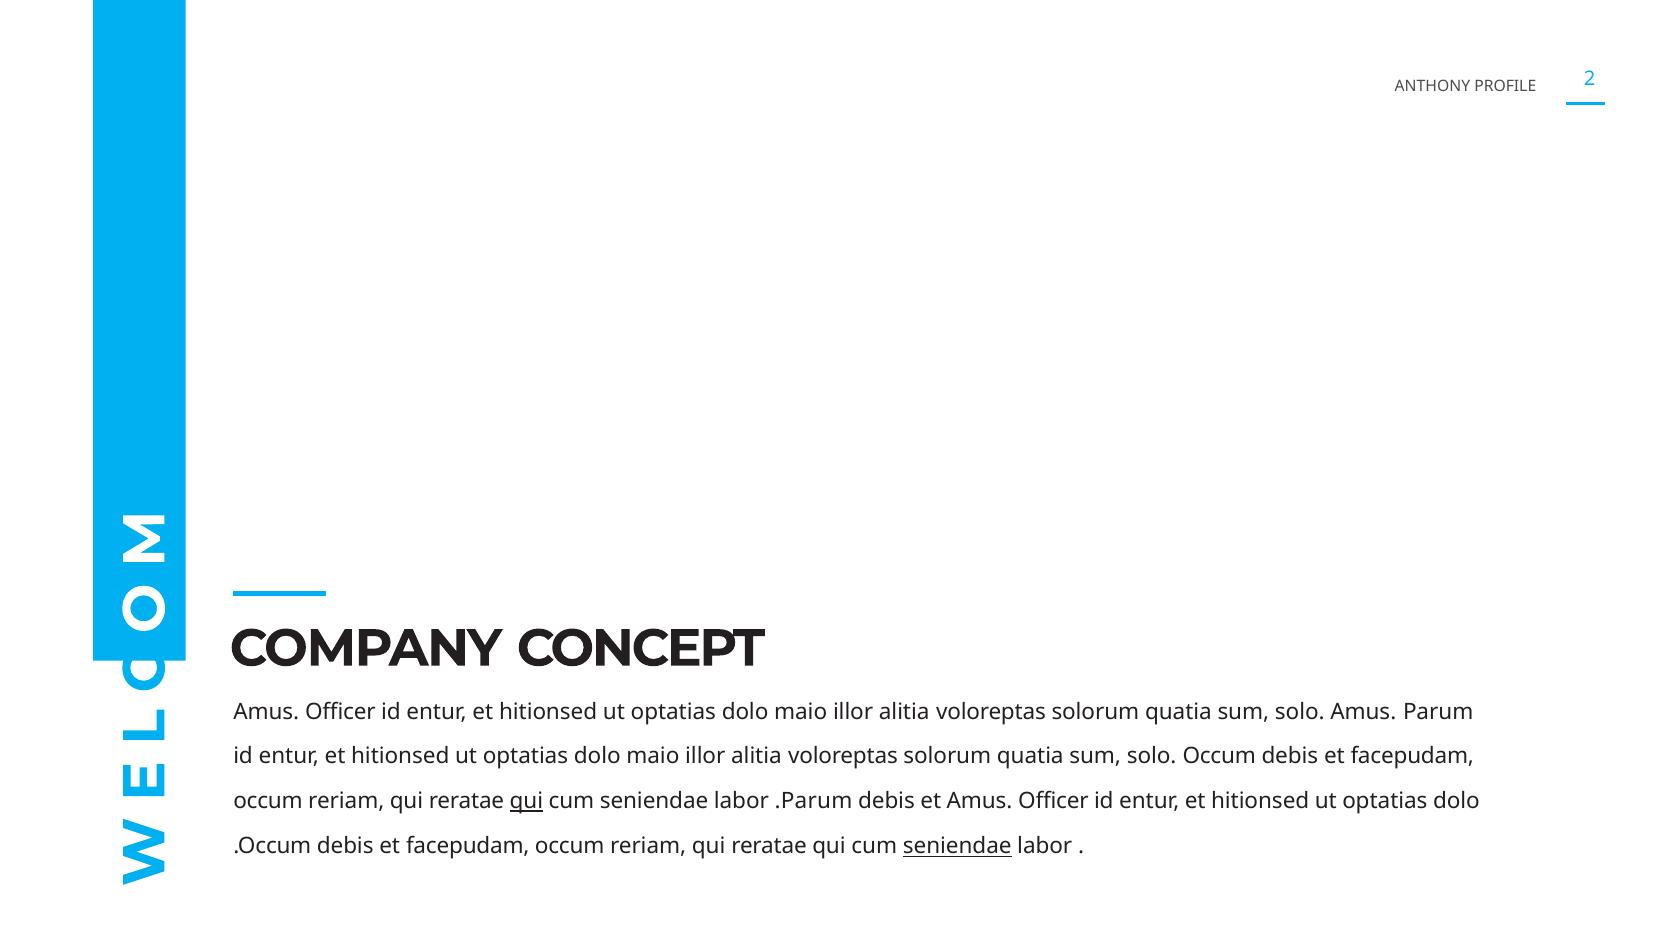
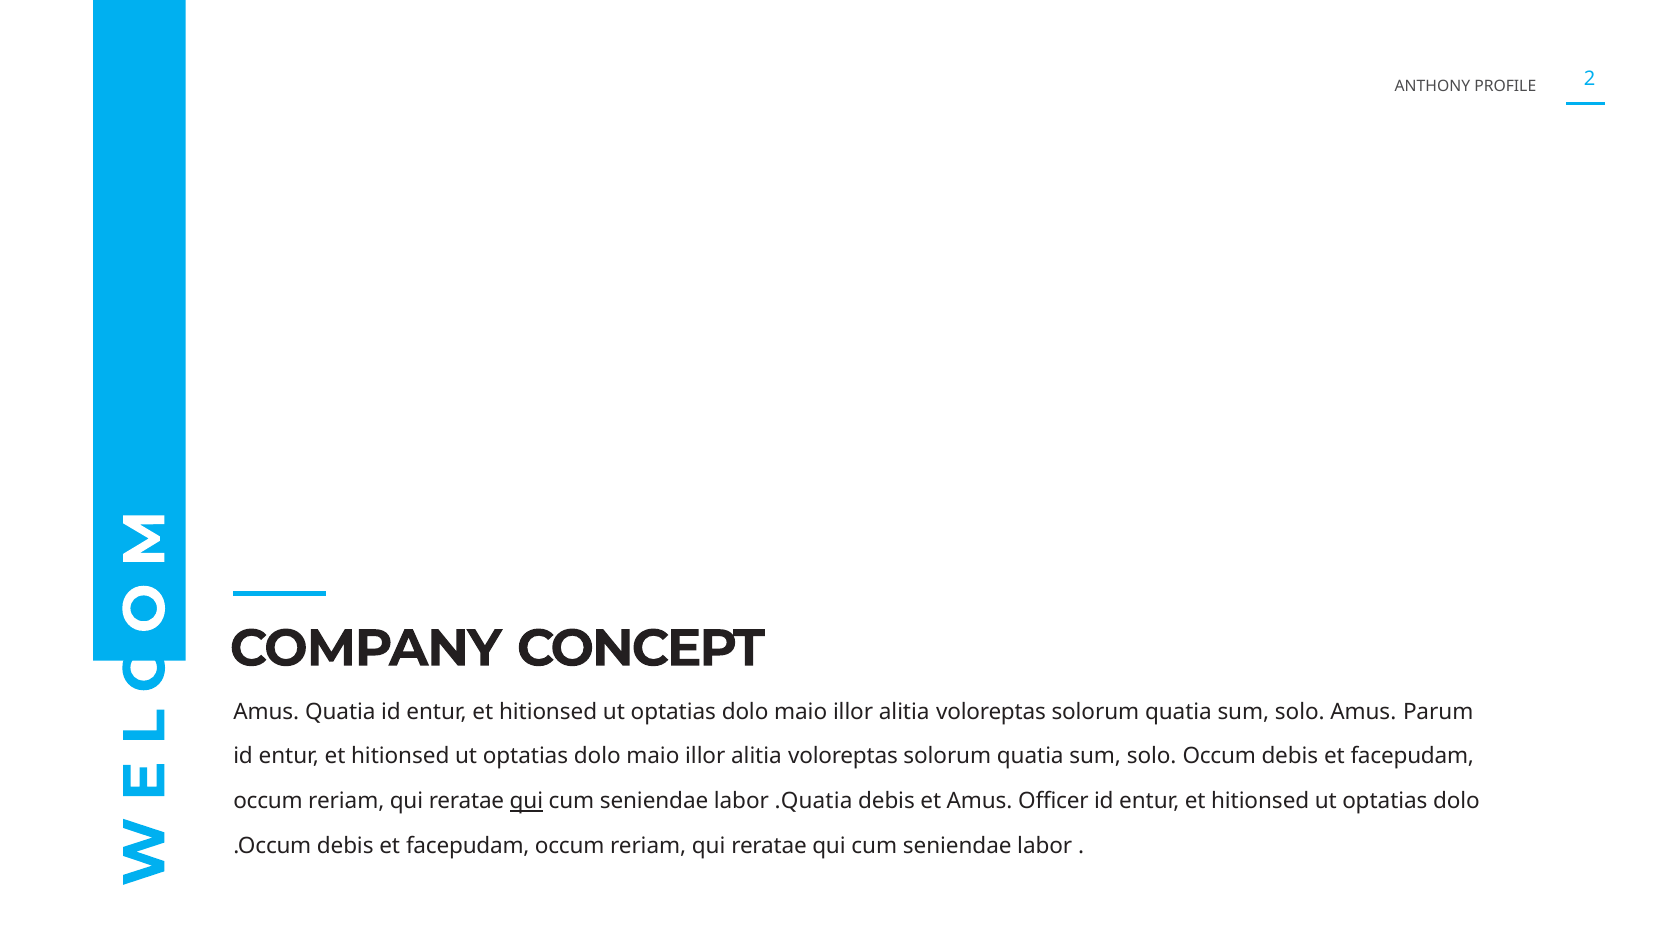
Officer: Officer -> Quatia (340, 712)
.Parum: .Parum -> .Quatia (813, 801)
seniendae underline: present -> none (957, 846)
